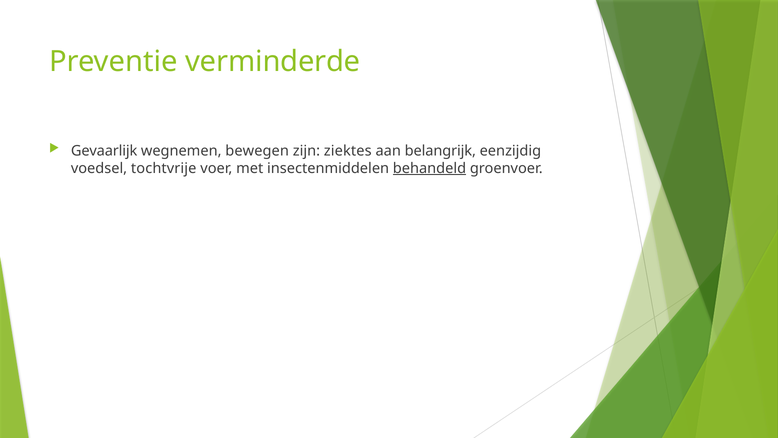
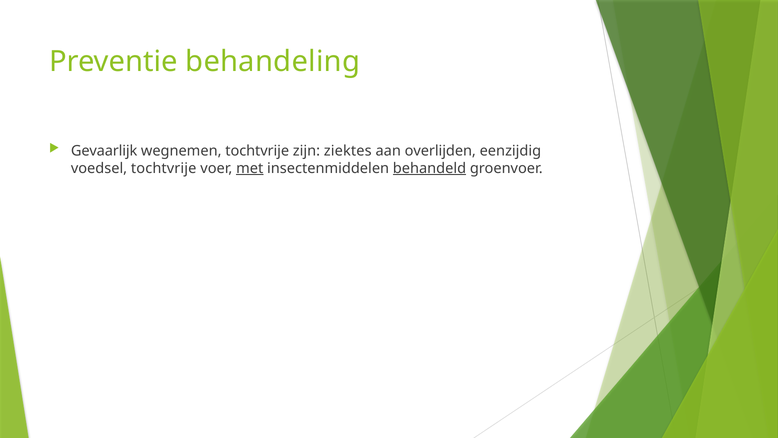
verminderde: verminderde -> behandeling (273, 61)
wegnemen bewegen: bewegen -> tochtvrije (257, 151)
belangrijk: belangrijk -> overlijden (440, 151)
met underline: none -> present (250, 168)
